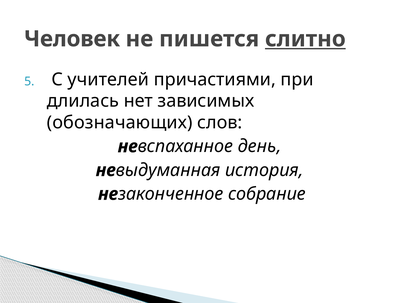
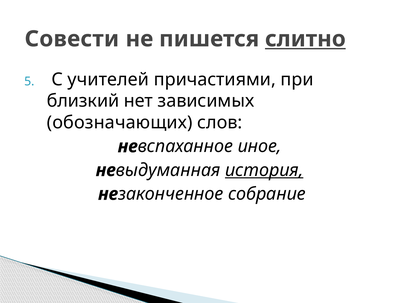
Человек: Человек -> Совести (72, 39)
длилась: длилась -> близкий (83, 101)
день: день -> иное (260, 146)
история underline: none -> present (264, 170)
